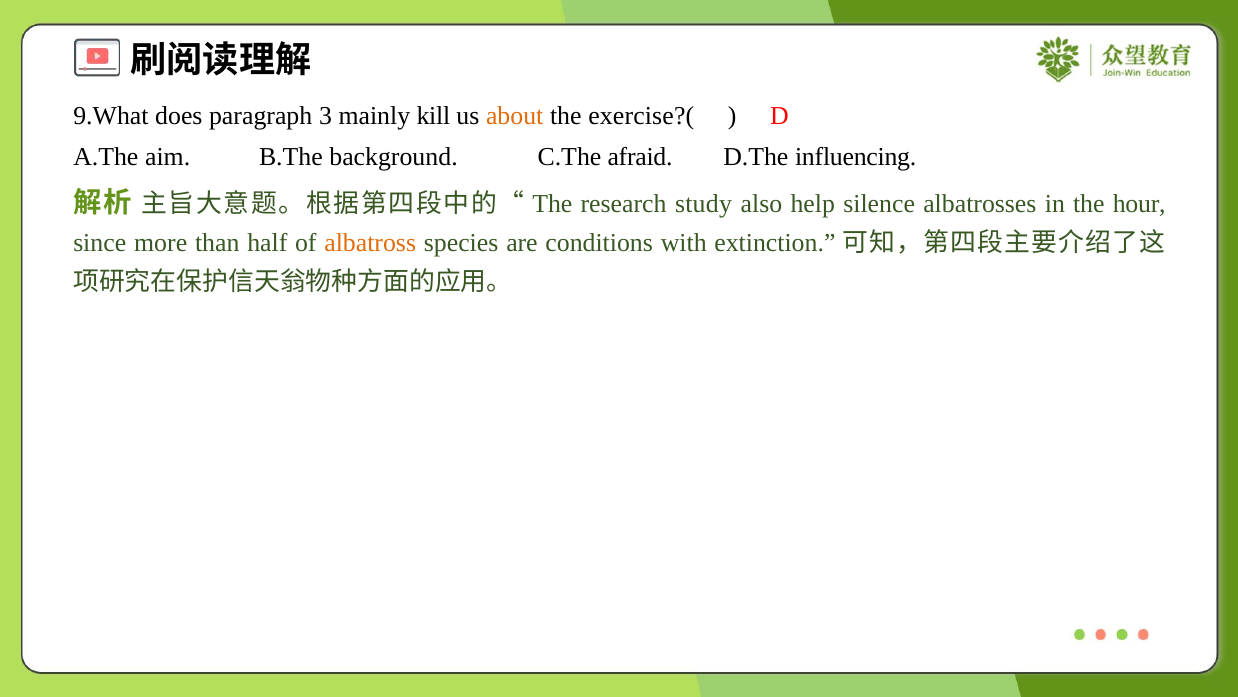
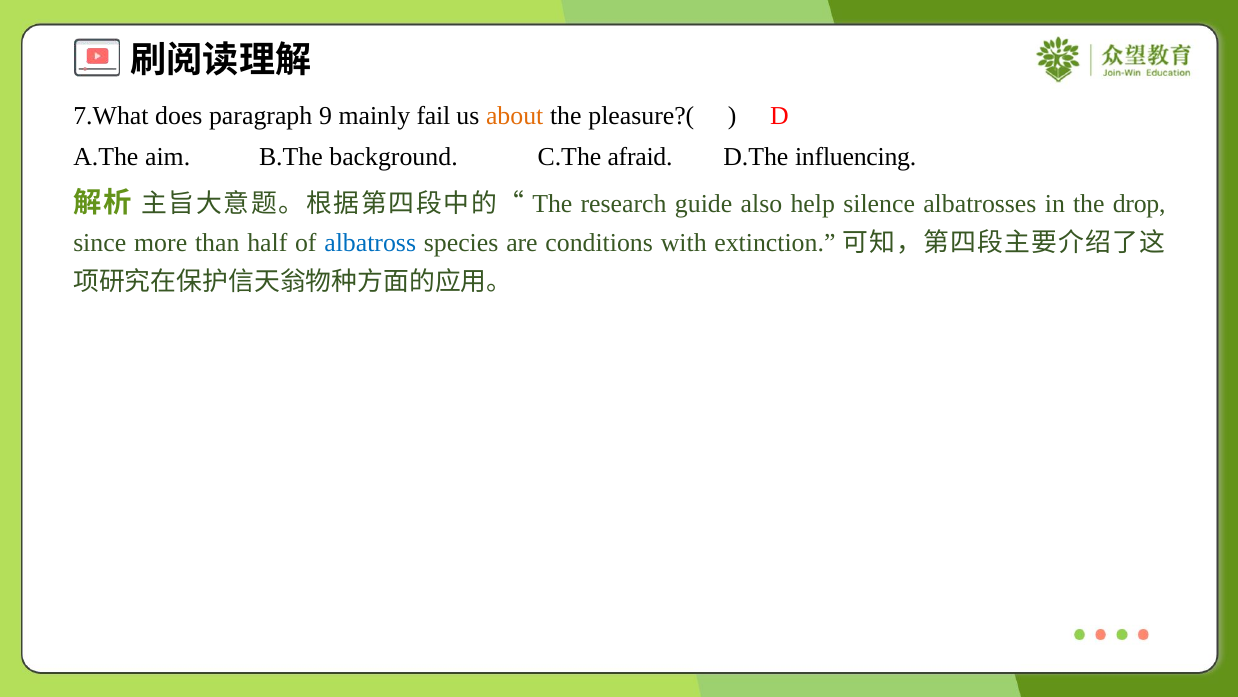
9.What: 9.What -> 7.What (111, 116)
3: 3 -> 9 (326, 116)
kill: kill -> fail (433, 116)
exercise?(: exercise?( -> pleasure?( (641, 116)
study: study -> guide (704, 204)
hour: hour -> drop (1139, 204)
albatross colour: orange -> blue (370, 243)
